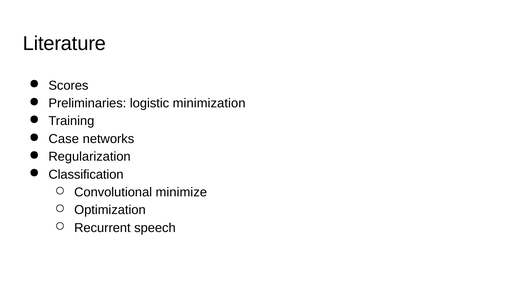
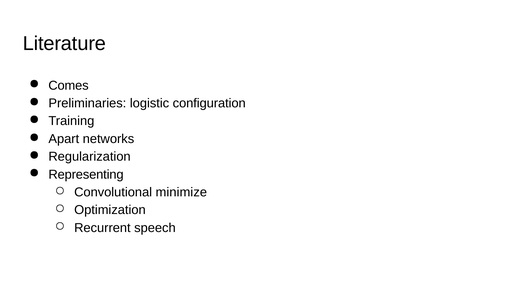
Scores: Scores -> Comes (68, 85)
minimization: minimization -> configuration (209, 103)
Case: Case -> Apart (64, 139)
Classification: Classification -> Representing (86, 174)
